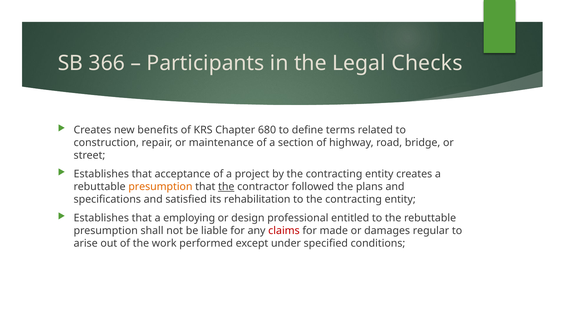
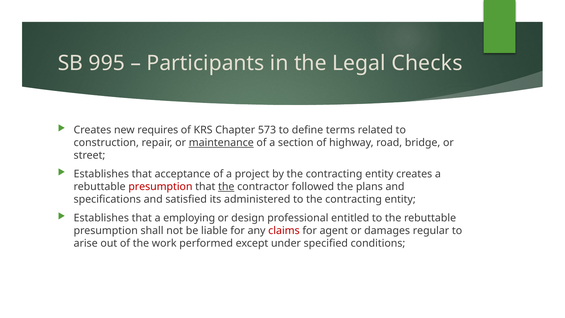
366: 366 -> 995 (107, 63)
benefits: benefits -> requires (158, 130)
680: 680 -> 573 (267, 130)
maintenance underline: none -> present (221, 143)
presumption colour: orange -> red (160, 187)
rehabilitation: rehabilitation -> administered (257, 199)
made: made -> agent (334, 231)
